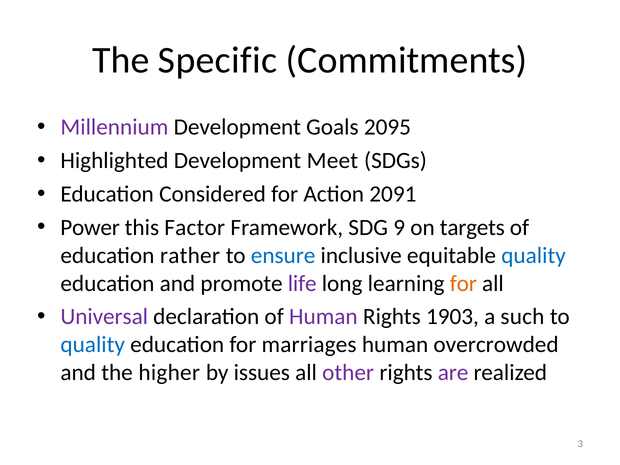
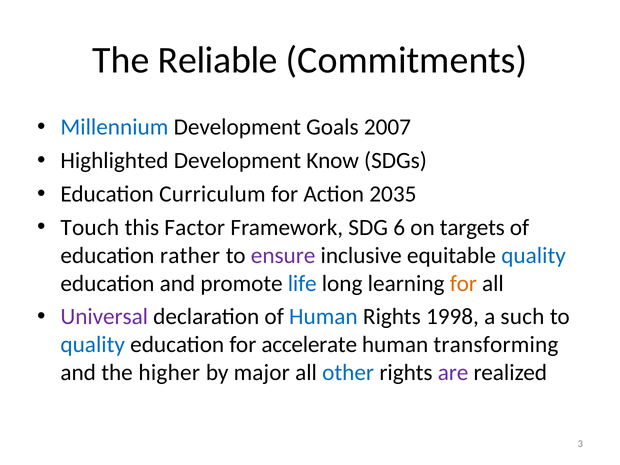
Specific: Specific -> Reliable (218, 60)
Millennium colour: purple -> blue (114, 127)
2095: 2095 -> 2007 (387, 127)
Meet: Meet -> Know (333, 161)
Considered: Considered -> Curriculum (212, 194)
2091: 2091 -> 2035 (393, 194)
Power: Power -> Touch (90, 228)
9: 9 -> 6 (399, 228)
ensure colour: blue -> purple (283, 255)
life colour: purple -> blue (302, 283)
Human colour: purple -> blue (323, 317)
1903: 1903 -> 1998 (452, 317)
marriages: marriages -> accelerate (309, 345)
overcrowded: overcrowded -> transforming (496, 345)
issues: issues -> major (262, 373)
other colour: purple -> blue (348, 373)
